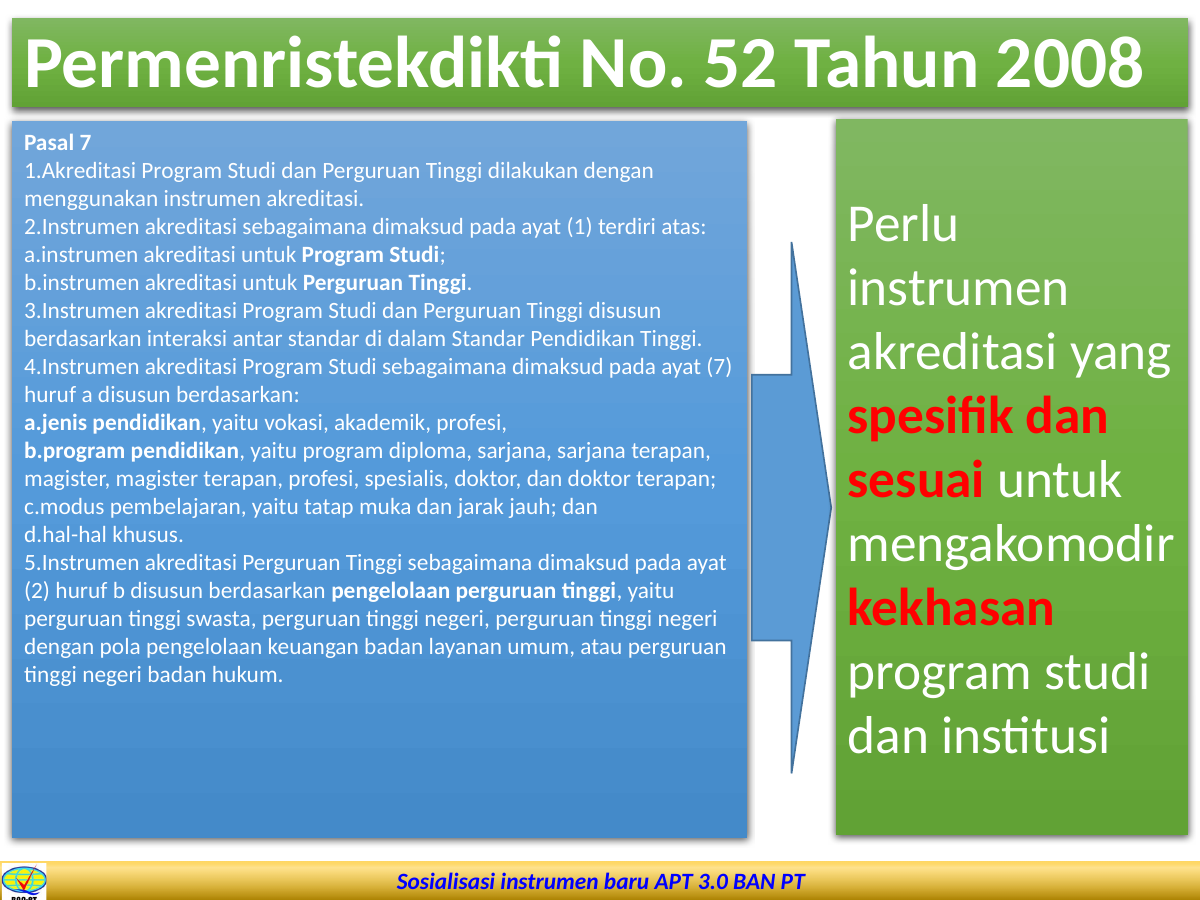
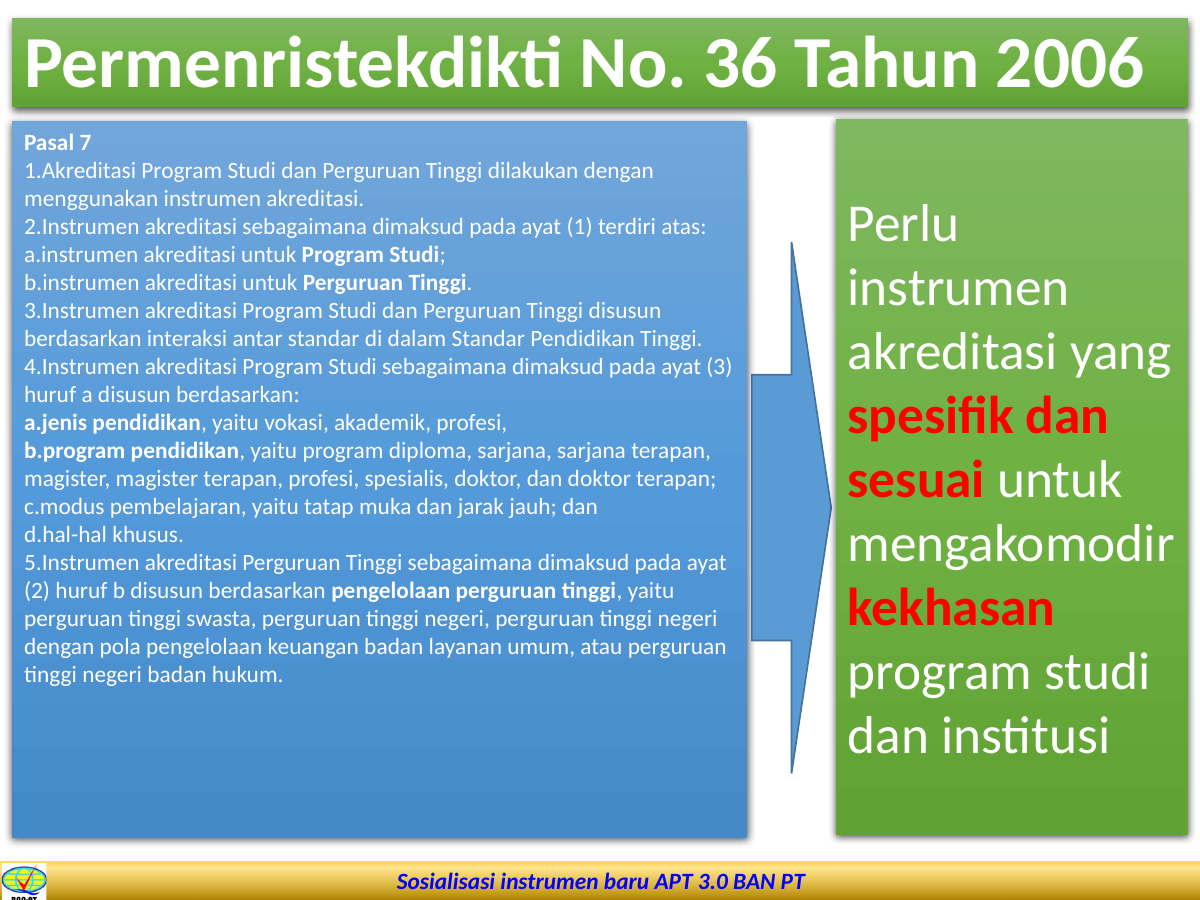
52: 52 -> 36 (741, 63)
2008: 2008 -> 2006 (1070, 63)
ayat 7: 7 -> 3 (719, 367)
